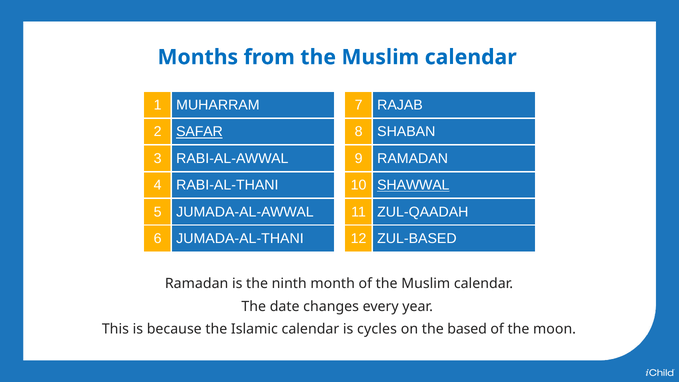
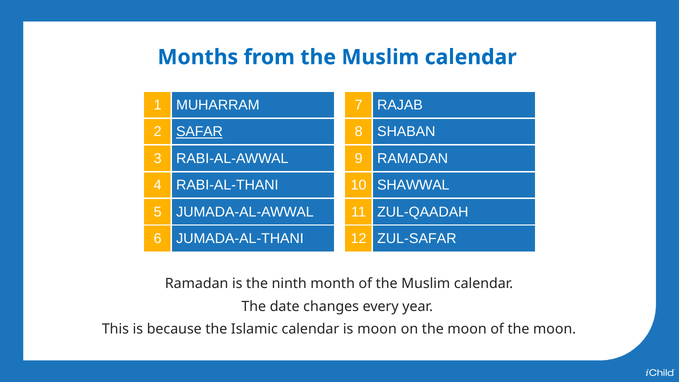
SHAWWAL underline: present -> none (413, 185)
ZUL-BASED: ZUL-BASED -> ZUL-SAFAR (417, 239)
is cycles: cycles -> moon (377, 329)
on the based: based -> moon (467, 329)
